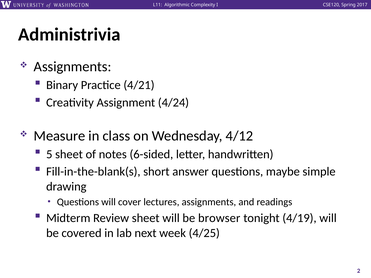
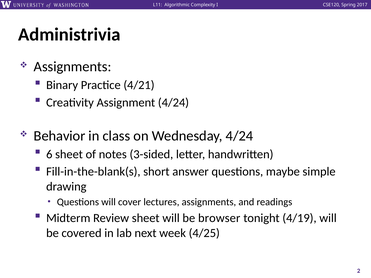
Measure: Measure -> Behavior (60, 136)
Wednesday 4/12: 4/12 -> 4/24 (239, 136)
5: 5 -> 6 (49, 154)
6-sided: 6-sided -> 3-sided (151, 154)
